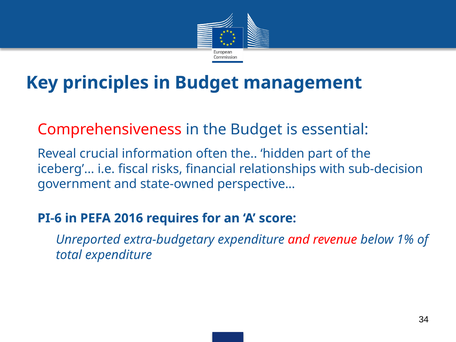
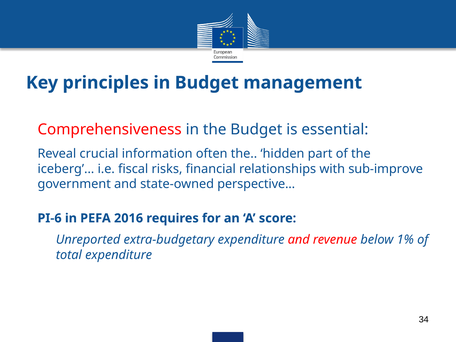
sub-decision: sub-decision -> sub-improve (386, 169)
